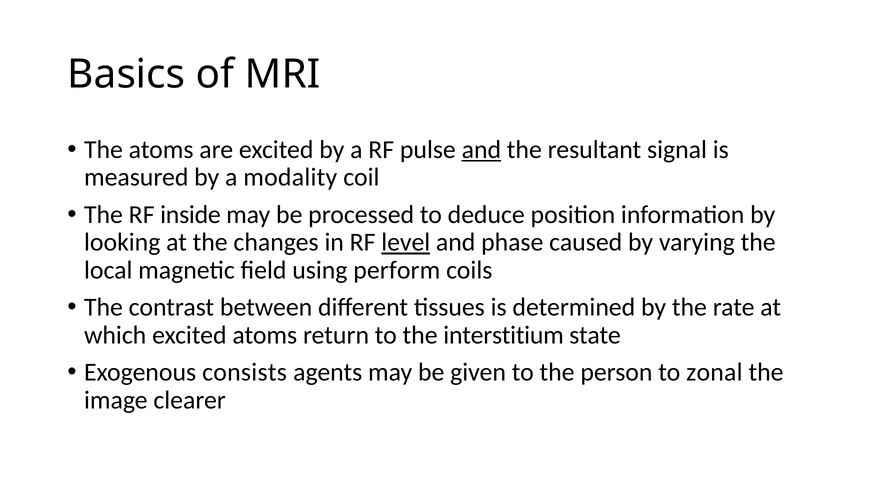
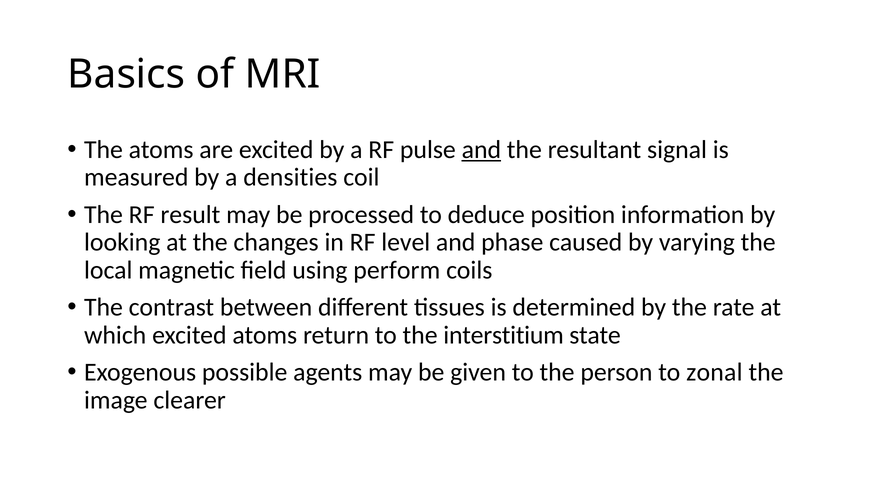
modality: modality -> densities (290, 177)
inside: inside -> result (190, 214)
level underline: present -> none (406, 242)
consists: consists -> possible (245, 372)
